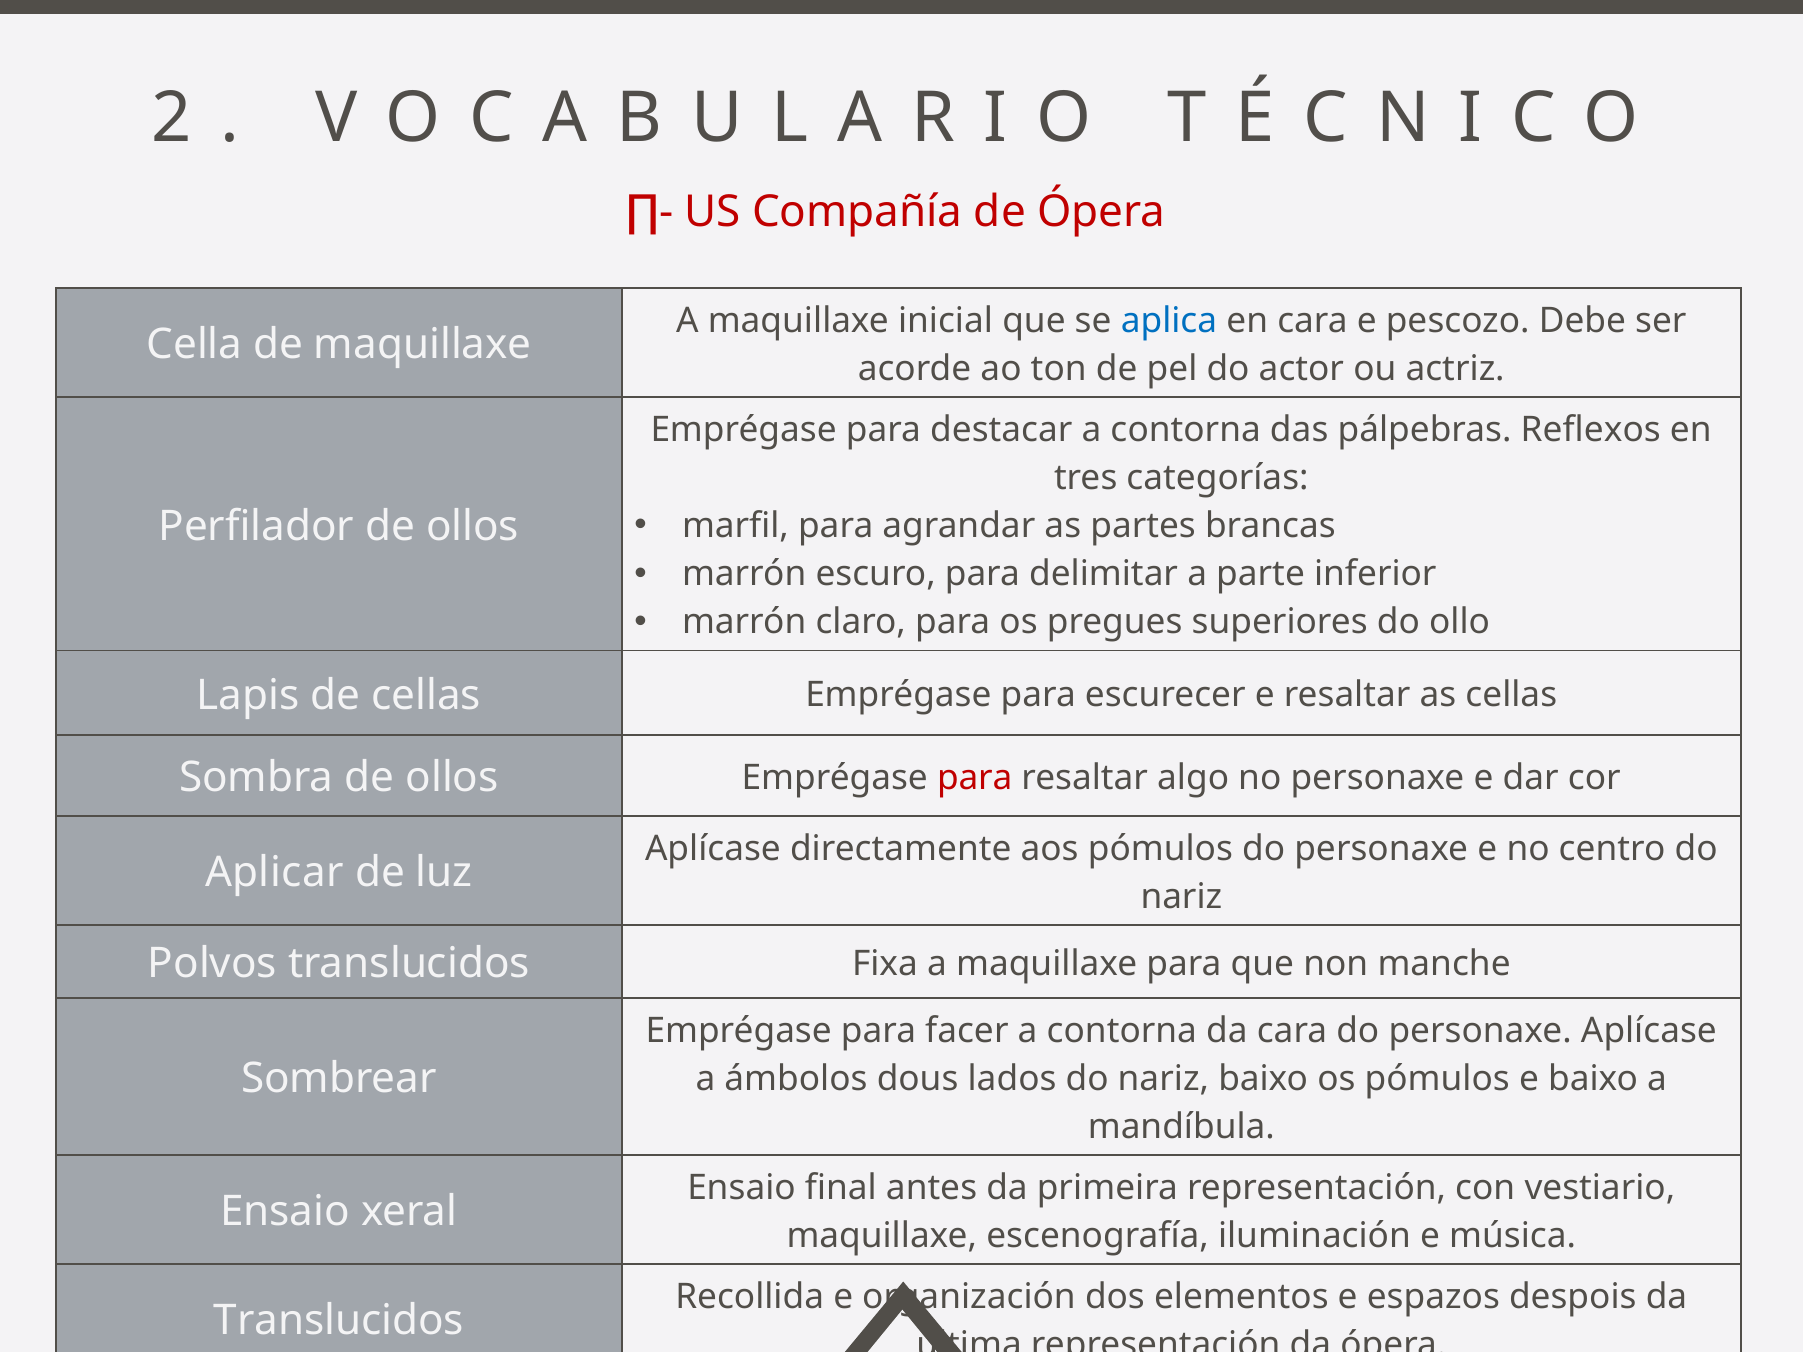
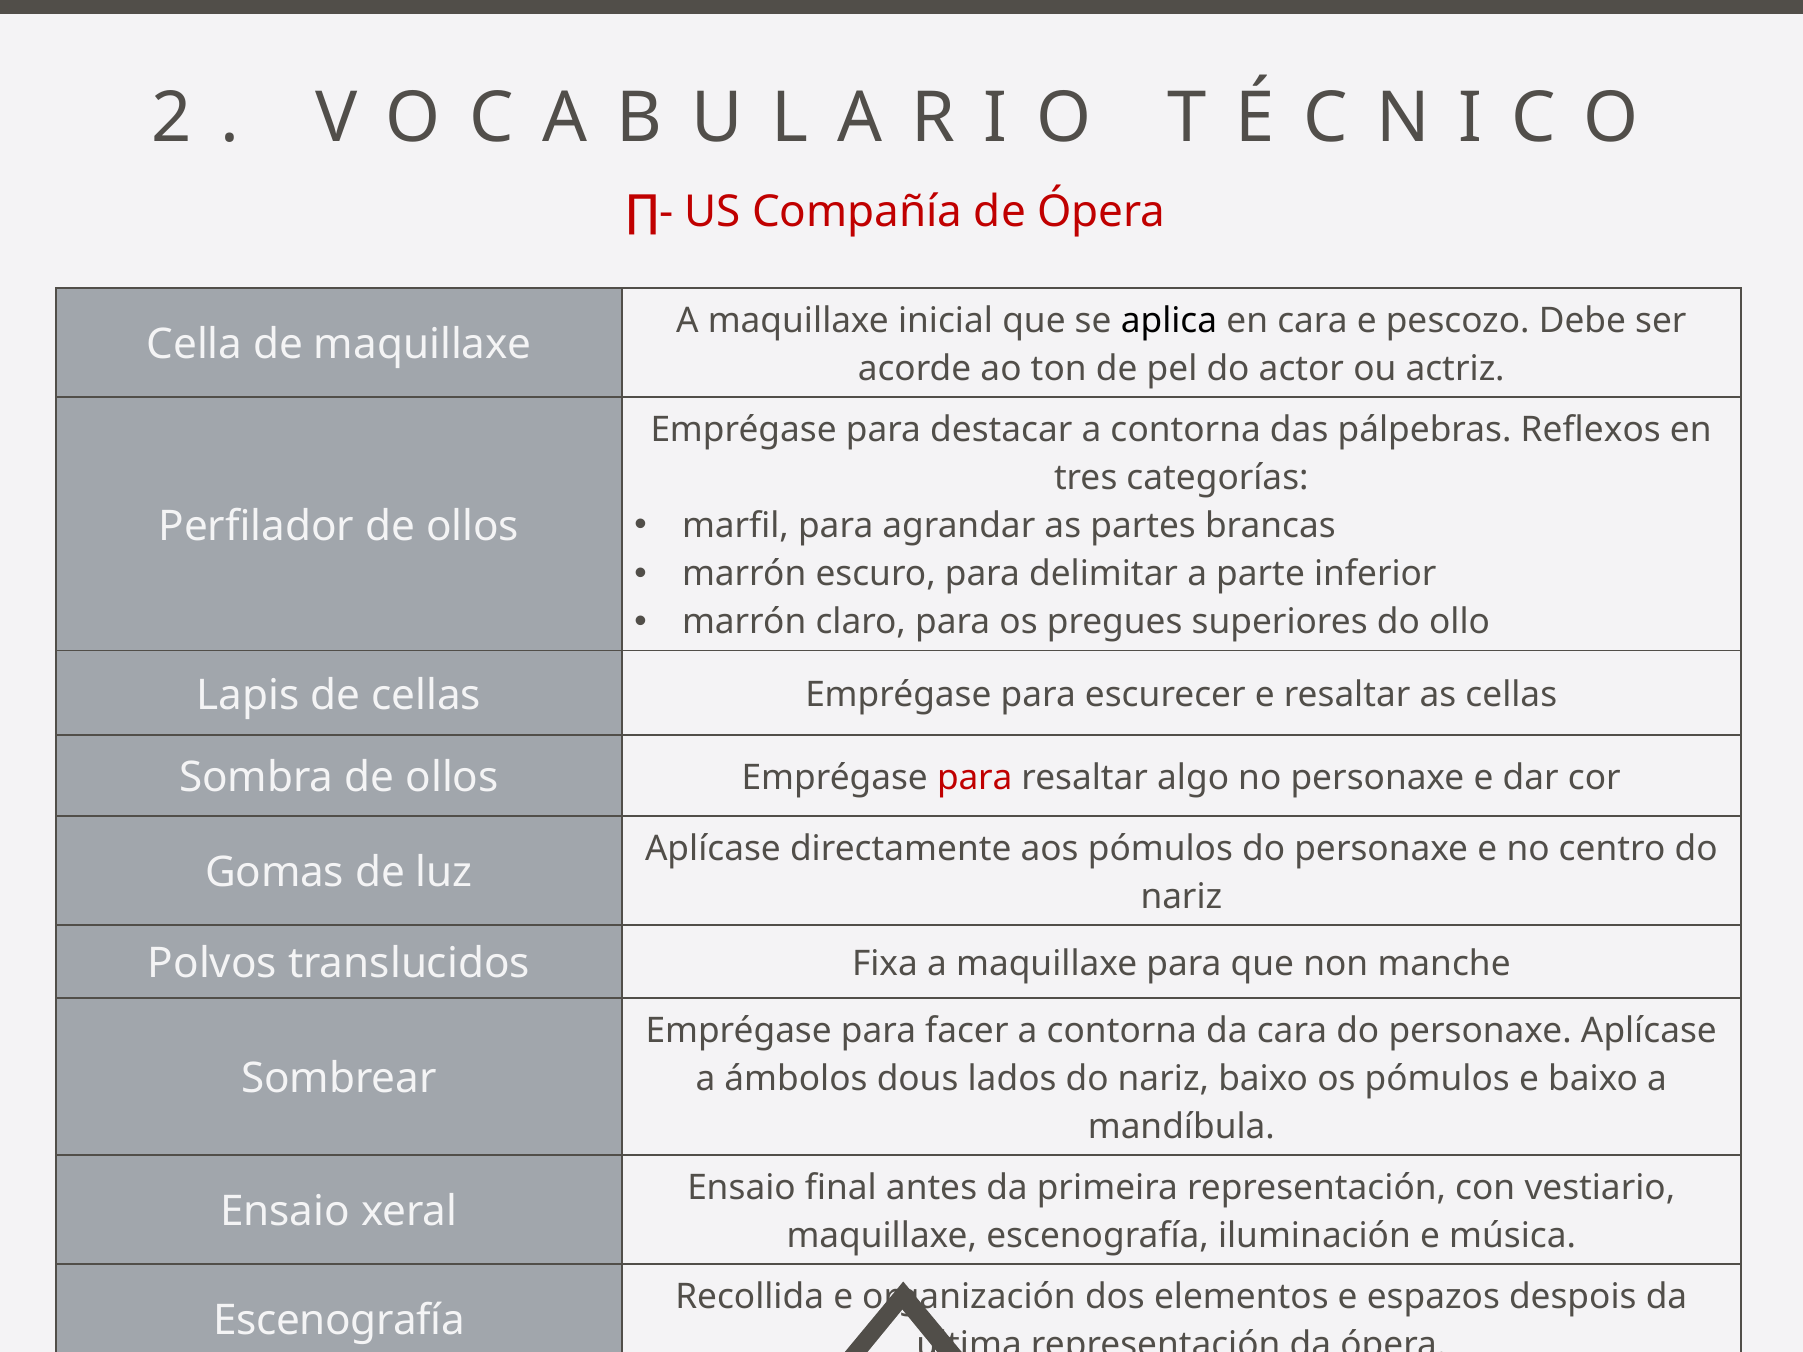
aplica colour: blue -> black (1169, 321)
Aplicar: Aplicar -> Gomas (275, 873)
Translucidos: Translucidos -> Escenografía (339, 1321)
